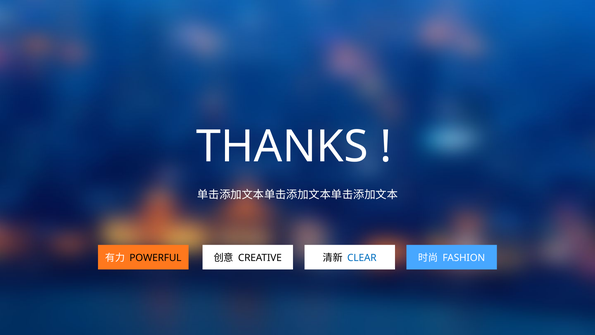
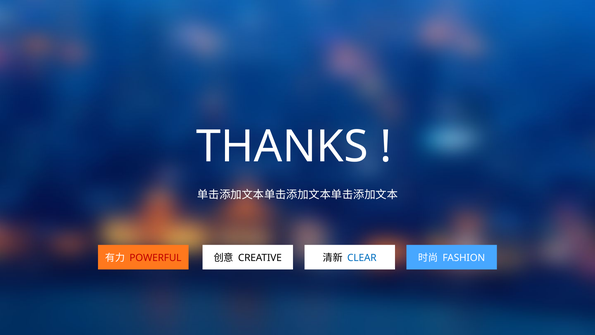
POWERFUL colour: black -> red (155, 258)
